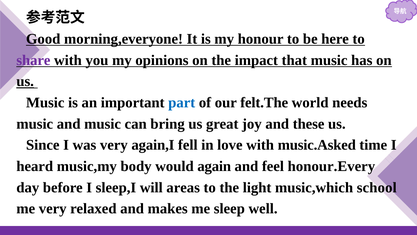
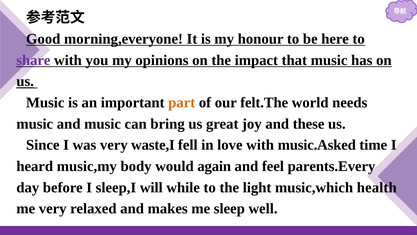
part colour: blue -> orange (182, 102)
again,I: again,I -> waste,I (153, 145)
honour.Every: honour.Every -> parents.Every (331, 166)
areas: areas -> while (183, 187)
school: school -> health (377, 187)
